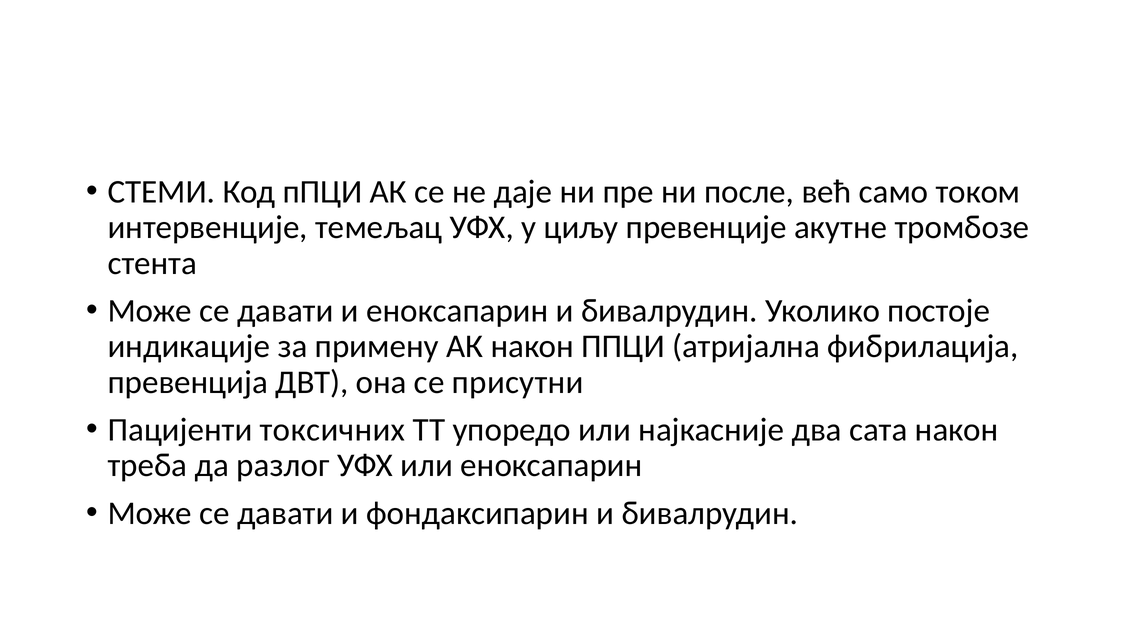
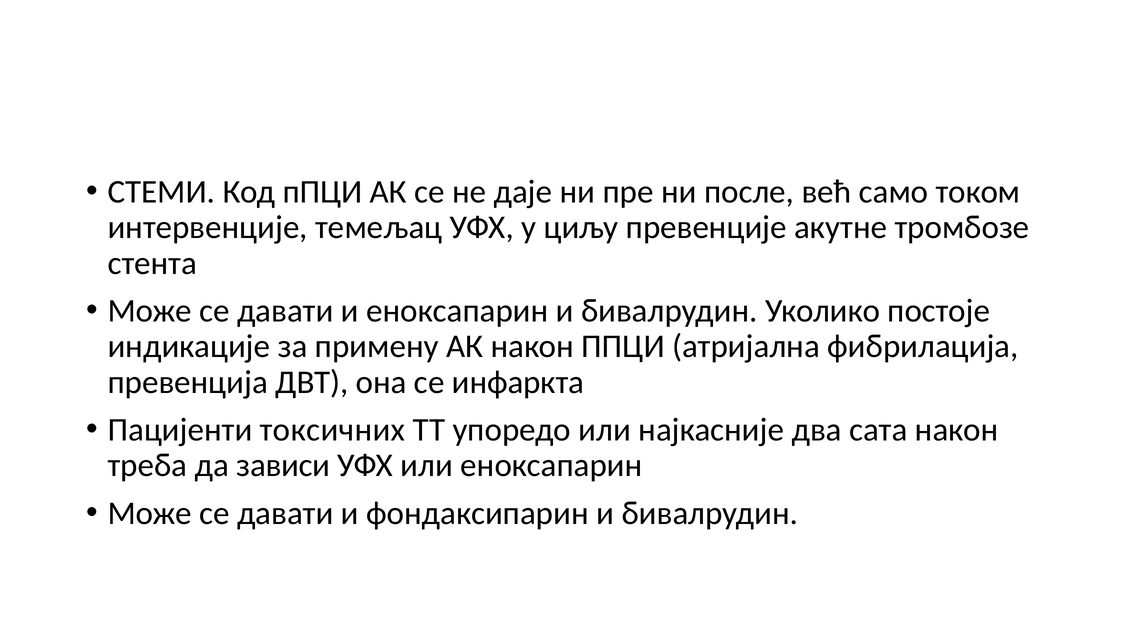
присутни: присутни -> инфаркта (518, 382)
разлог: разлог -> зависи (283, 465)
